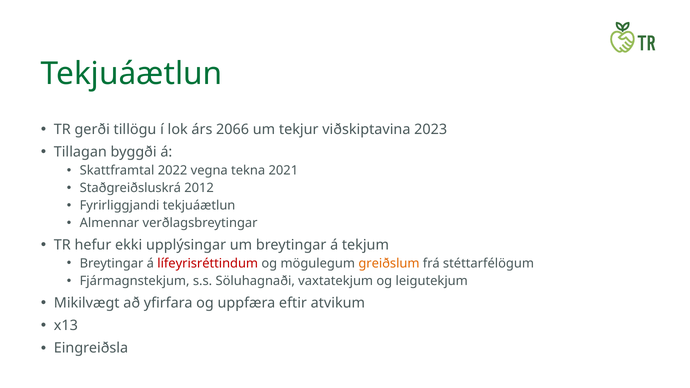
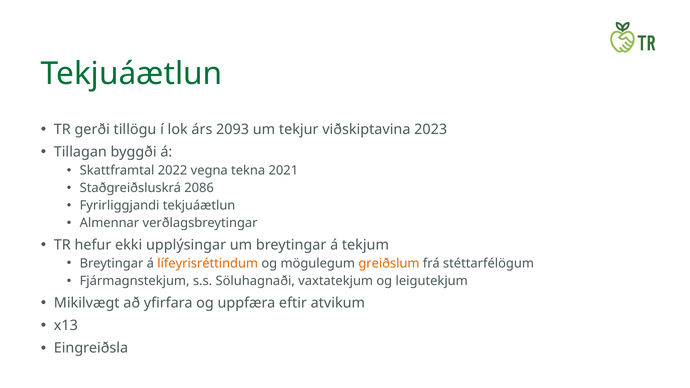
2066: 2066 -> 2093 (233, 129)
2012: 2012 -> 2086 (199, 188)
lífeyrisréttindum colour: red -> orange (208, 263)
